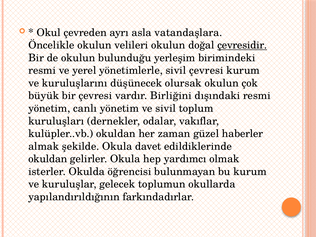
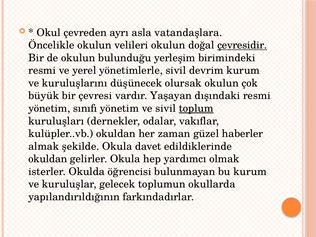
sivil çevresi: çevresi -> devrim (206, 70)
Birliğini: Birliğini -> Yaşayan (171, 96)
canlı: canlı -> sınıfı (85, 108)
toplum underline: none -> present (196, 108)
